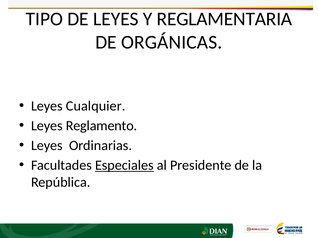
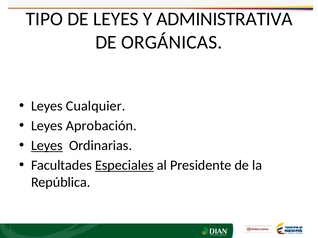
REGLAMENTARIA: REGLAMENTARIA -> ADMINISTRATIVA (224, 19)
Reglamento: Reglamento -> Aprobación (101, 126)
Leyes underline: none -> present (47, 146)
